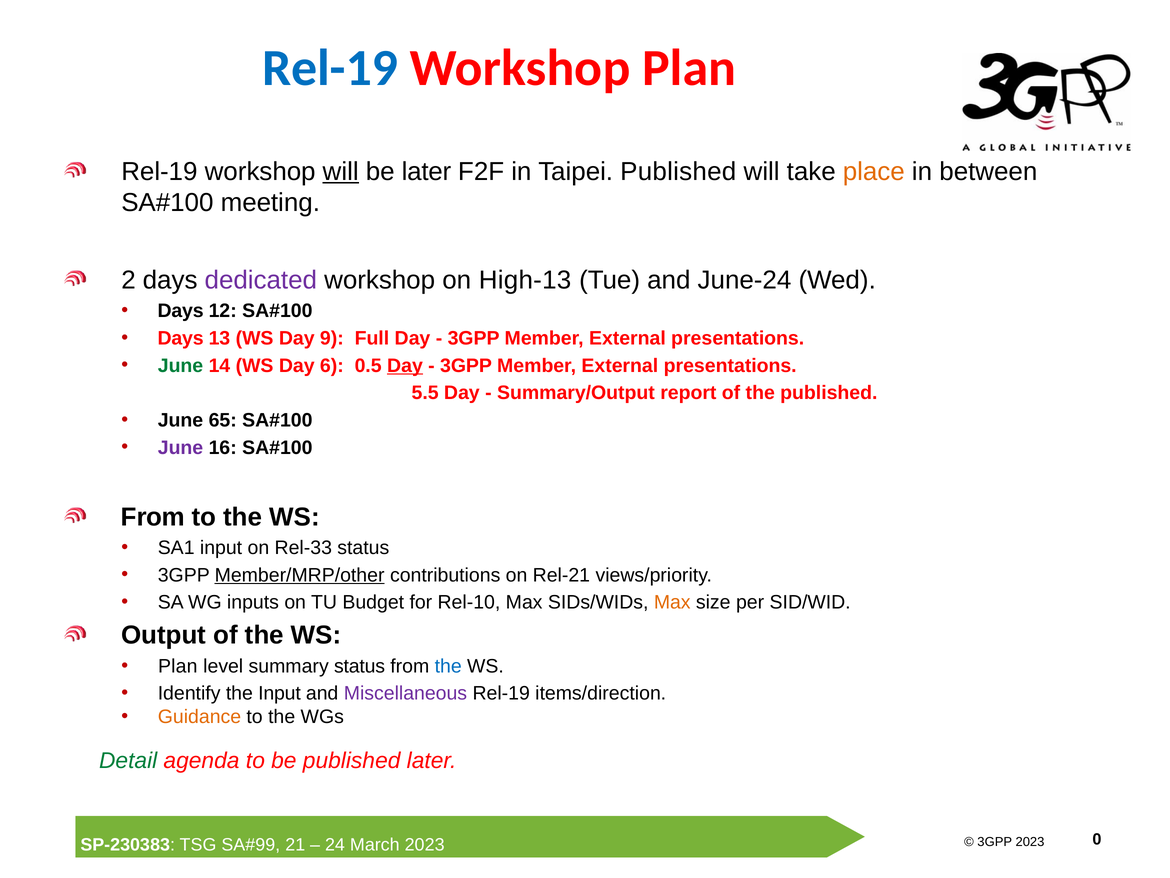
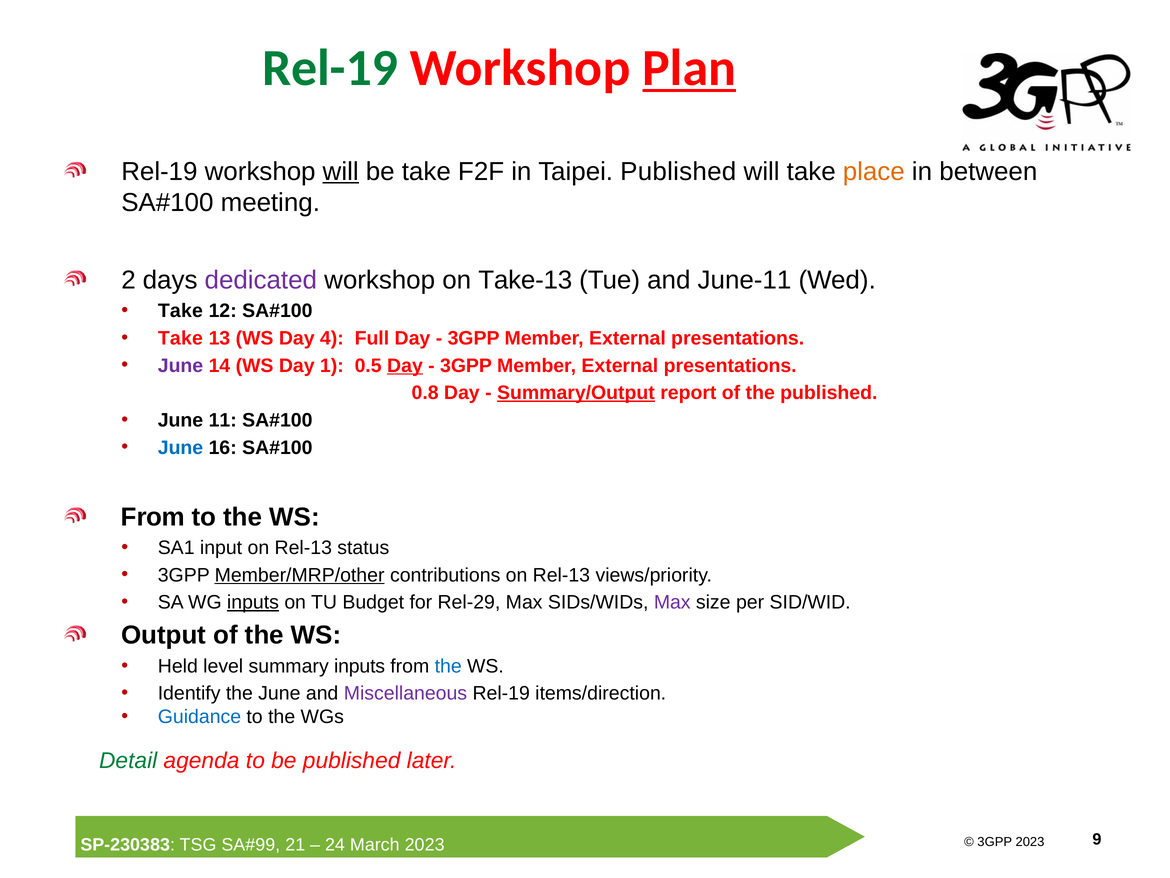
Rel-19 colour: blue -> green (330, 68)
Plan underline: none -> present (689, 68)
be later: later -> take (426, 171)
High-13: High-13 -> Take-13 (525, 280)
June-24: June-24 -> June-11 (744, 280)
Days: Days -> Take (180, 311)
Days: Days -> Take (180, 338)
9: 9 -> 4 (332, 338)
June colour: green -> purple (181, 365)
6: 6 -> 1 (332, 365)
5.5: 5.5 -> 0.8 (425, 393)
Summary/Output underline: none -> present (576, 393)
65: 65 -> 11 (223, 420)
June colour: purple -> blue (181, 447)
input on Rel-33: Rel-33 -> Rel-13 (303, 547)
contributions on Rel-21: Rel-21 -> Rel-13 (561, 575)
inputs underline: none -> present (253, 602)
Rel-10: Rel-10 -> Rel-29 (469, 602)
Max colour: orange -> purple (672, 602)
Plan: Plan -> Held (178, 666)
summary status: status -> inputs (360, 666)
the Input: Input -> June (279, 693)
Guidance colour: orange -> blue (199, 716)
0: 0 -> 9 (1097, 839)
